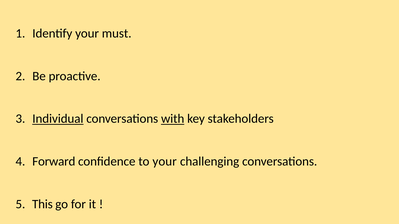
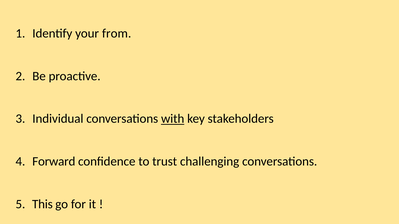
must: must -> from (117, 33)
Individual underline: present -> none (58, 119)
to your: your -> trust (165, 162)
